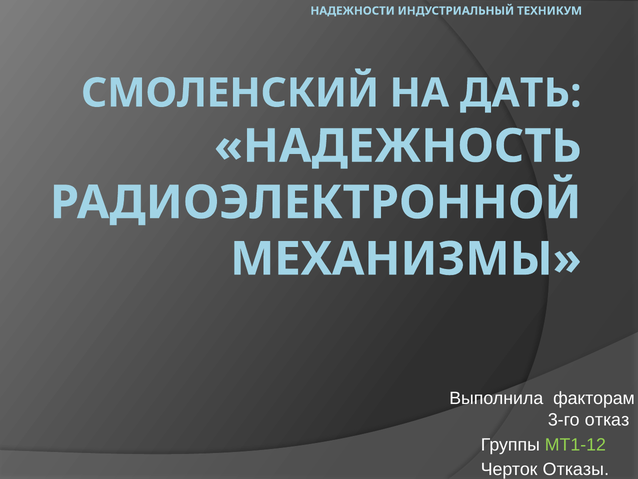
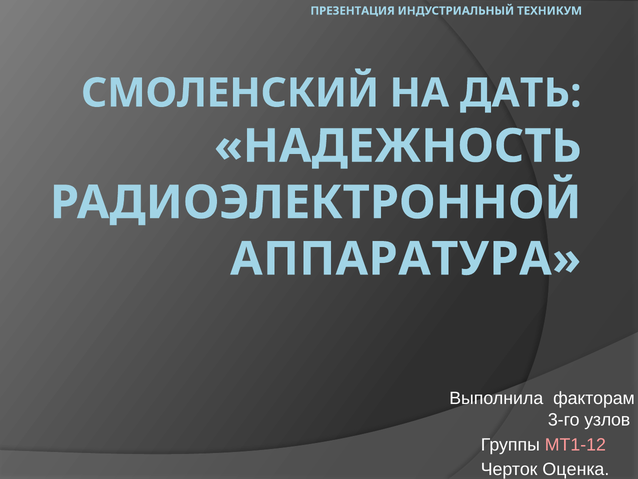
НАДЕЖНОСТИ: НАДЕЖНОСТИ -> ПРЕЗЕНТАЦИЯ (353, 11)
МЕХАНИЗМЫ: МЕХАНИЗМЫ -> АППАРАТУРА (406, 259)
отказ: отказ -> узлов (607, 419)
МТ1-12 colour: light green -> pink (575, 444)
Отказы: Отказы -> Оценка (576, 469)
